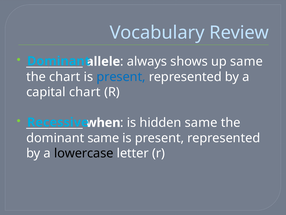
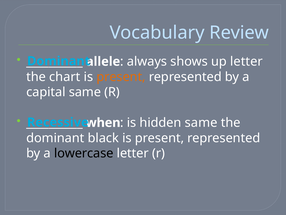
up same: same -> letter (246, 61)
present colour: blue -> orange (121, 77)
capital chart: chart -> same (85, 92)
dominant same: same -> black (103, 138)
